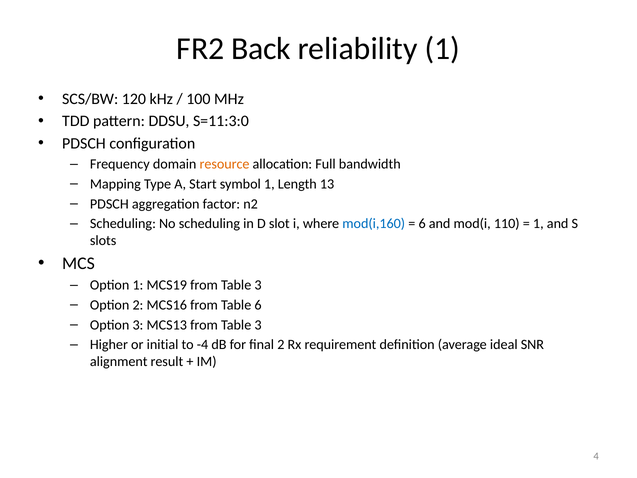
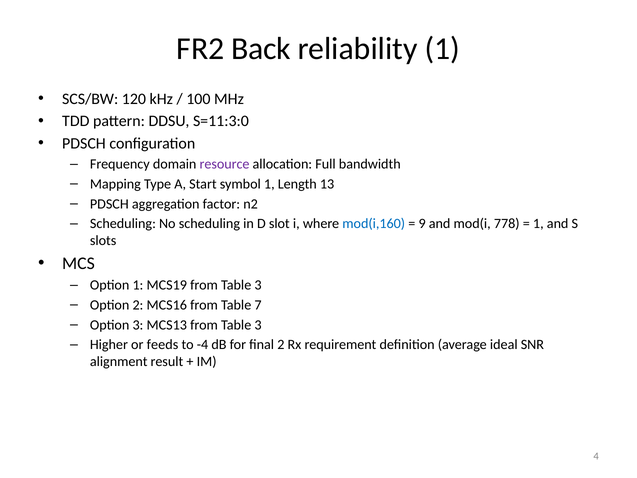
resource colour: orange -> purple (225, 164)
6: 6 -> 9 (422, 224)
110: 110 -> 778 (507, 224)
Table 6: 6 -> 7 (258, 305)
initial: initial -> feeds (163, 345)
